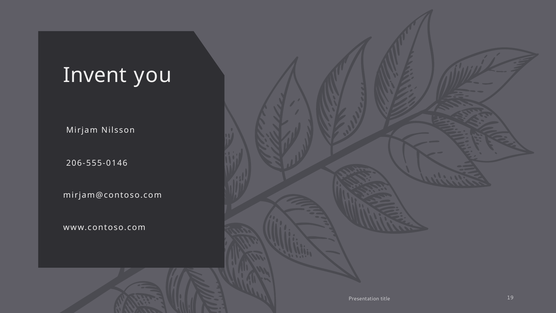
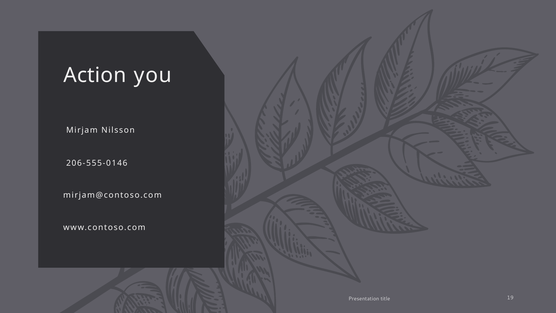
Invent: Invent -> Action (95, 75)
